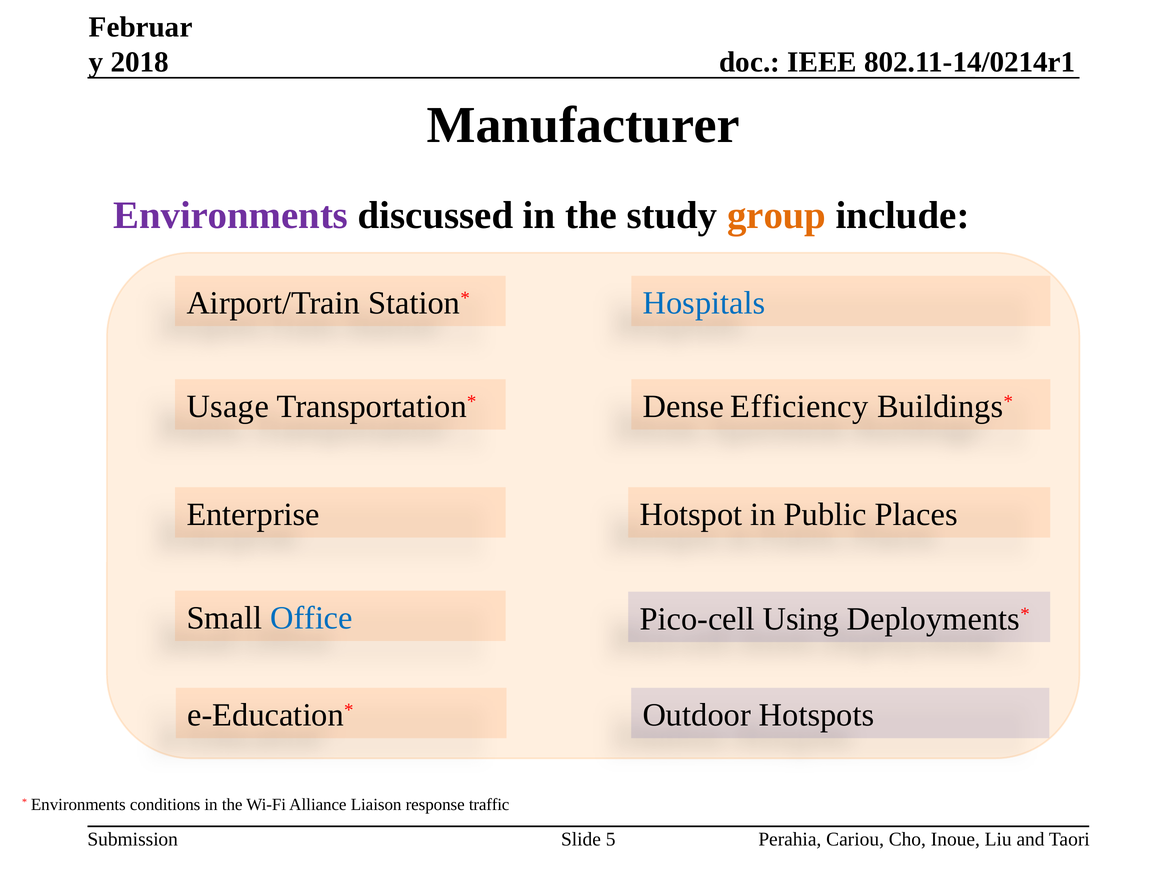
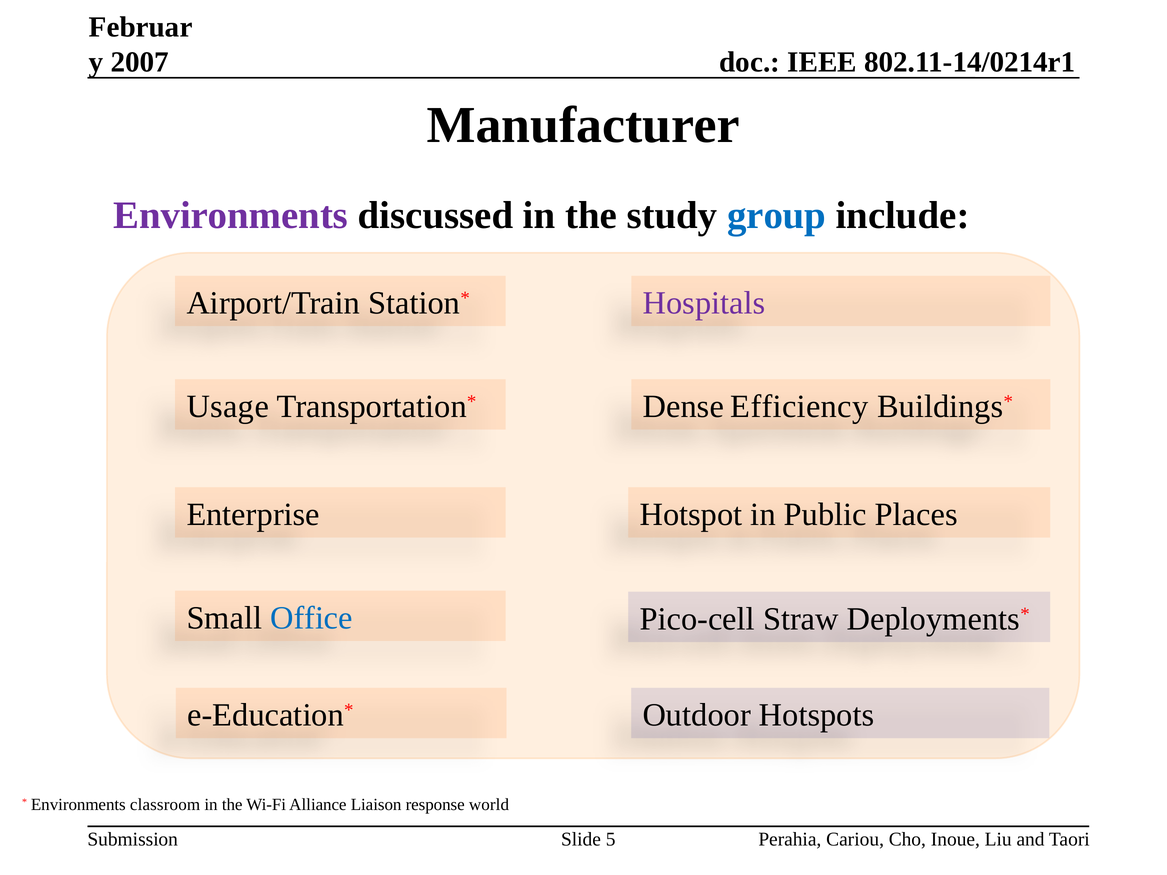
2018: 2018 -> 2007 (140, 62)
group colour: orange -> blue (777, 215)
Hospitals colour: blue -> purple (704, 303)
Using: Using -> Straw (801, 619)
conditions: conditions -> classroom (165, 805)
traffic: traffic -> world (489, 805)
